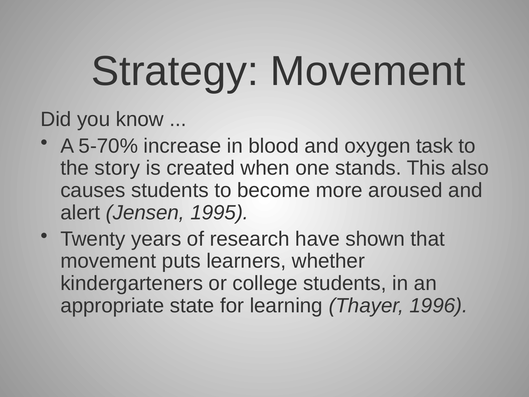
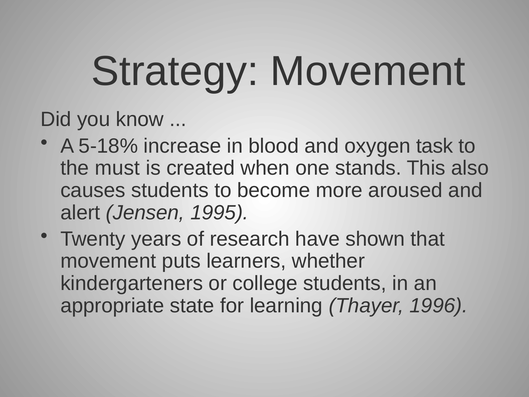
5-70%: 5-70% -> 5-18% (108, 146)
story: story -> must (117, 168)
